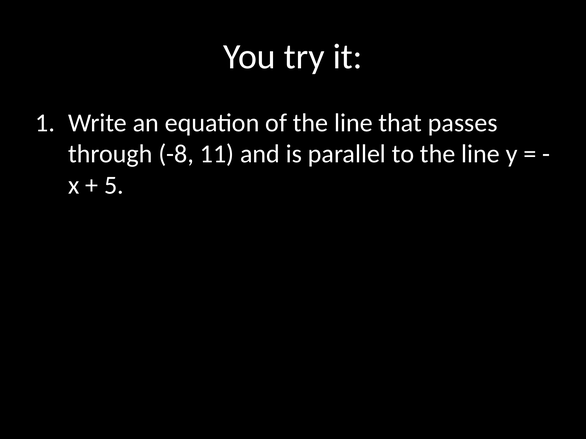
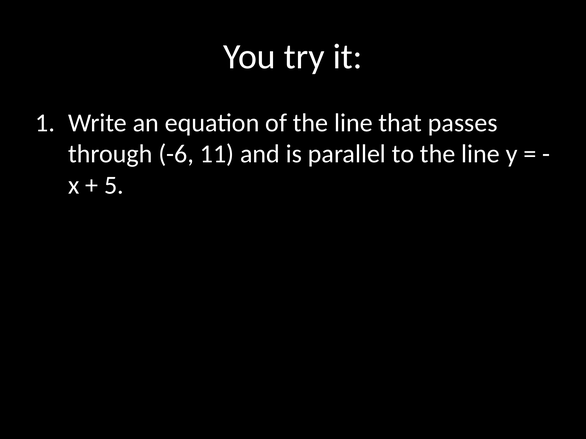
-8: -8 -> -6 (176, 154)
